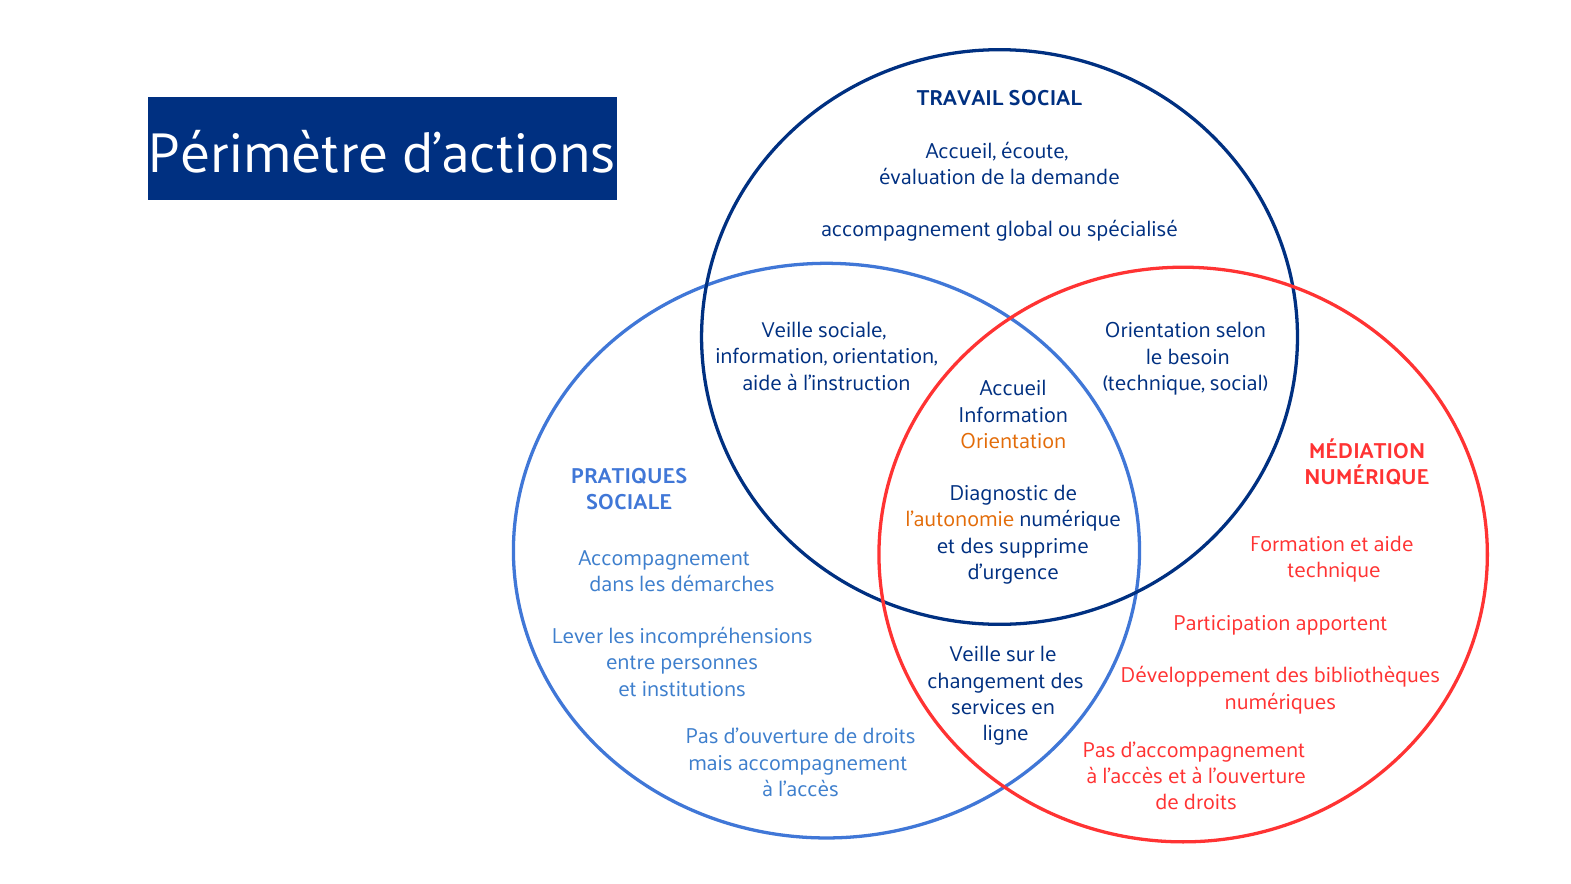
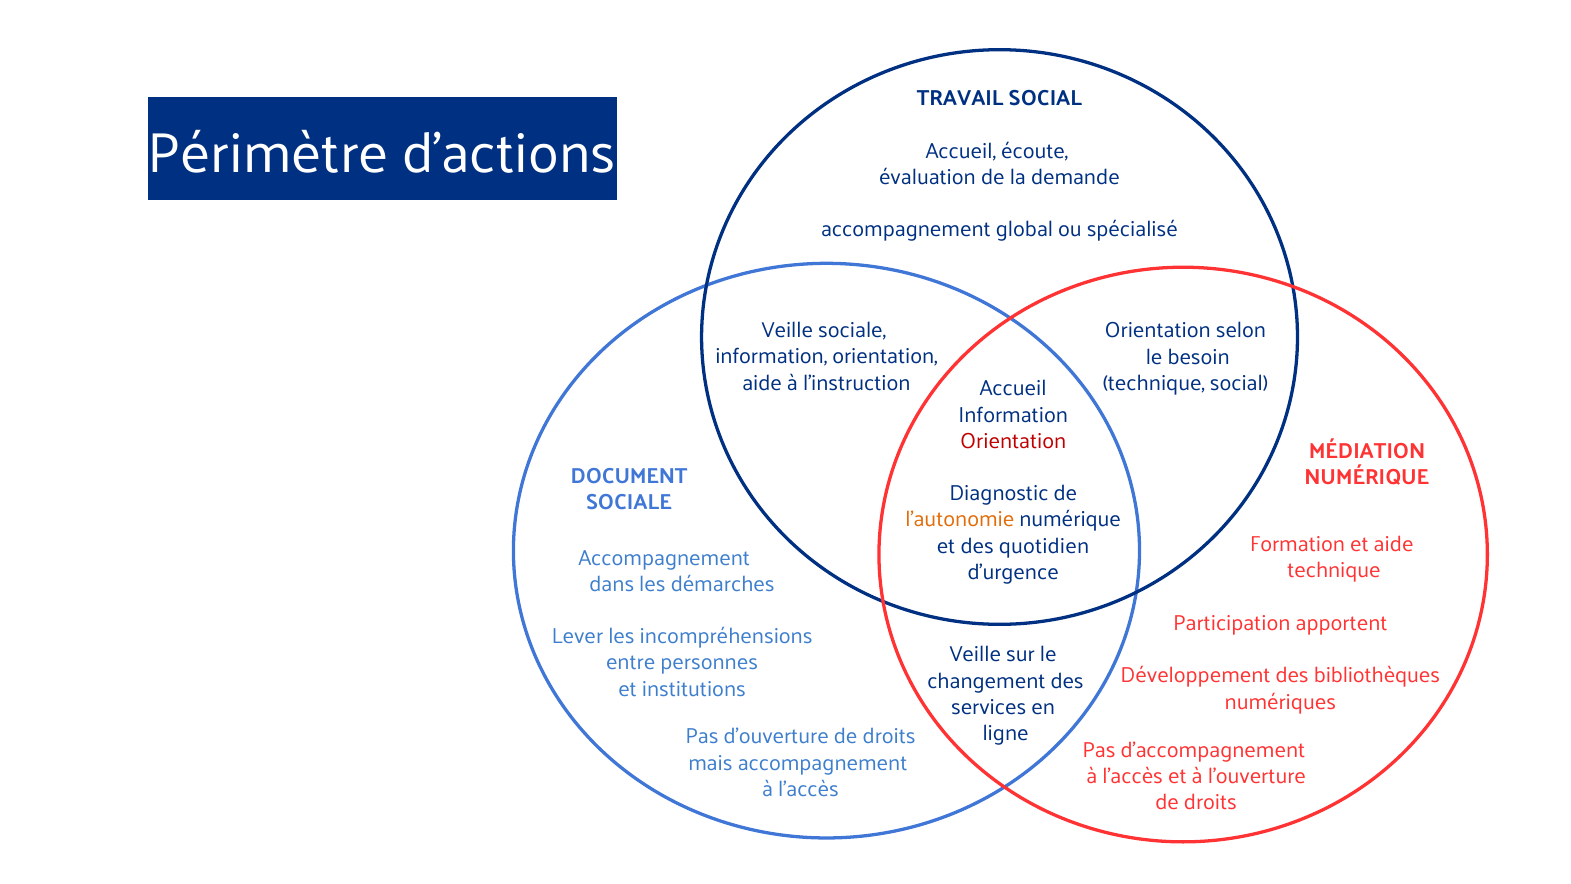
Orientation colour: orange -> red (1013, 441)
PRATIQUES: PRATIQUES -> DOCUMENT (629, 476)
supprime: supprime -> quotidien (1044, 546)
